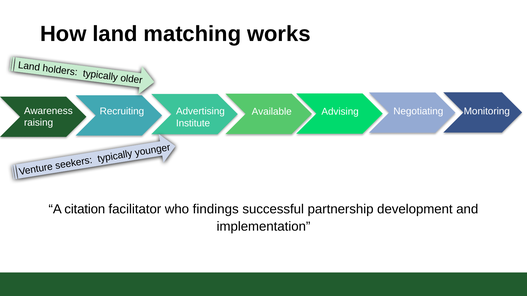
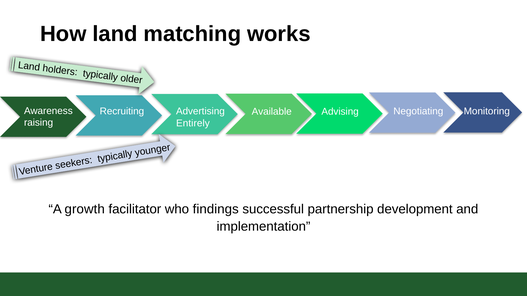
Institute: Institute -> Entirely (193, 123)
citation: citation -> growth (85, 209)
